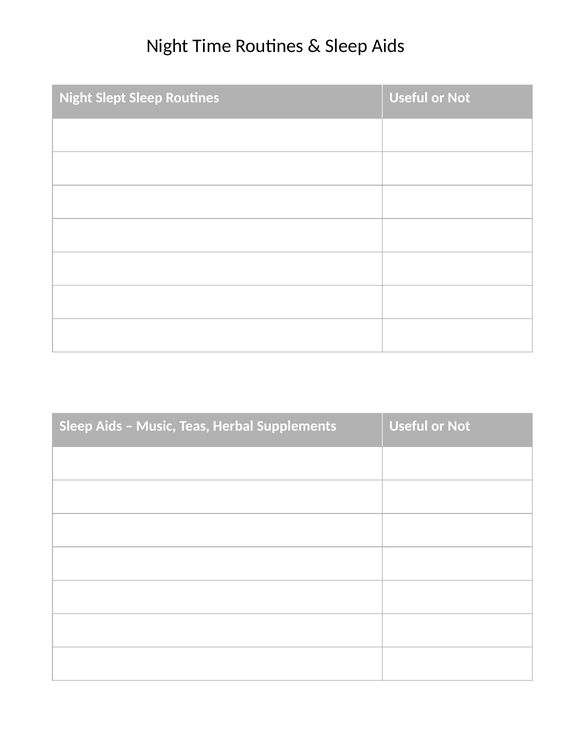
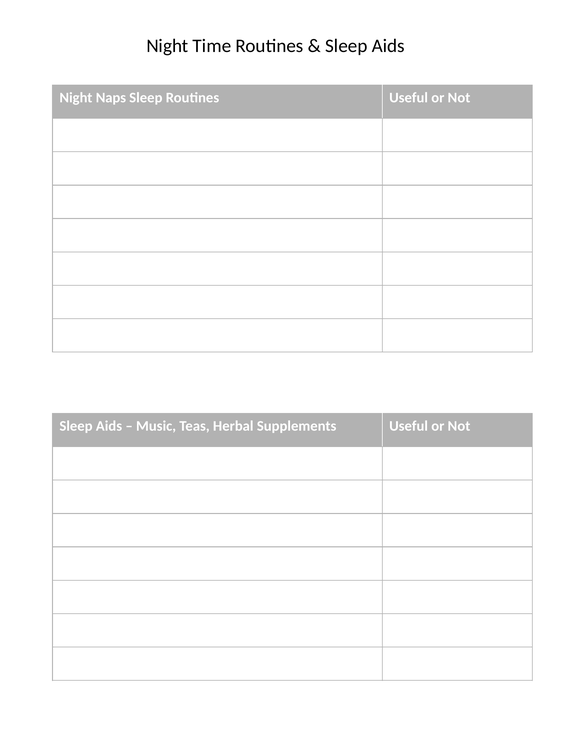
Slept: Slept -> Naps (111, 98)
